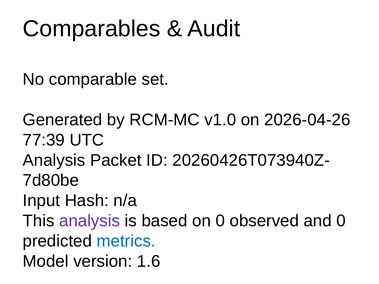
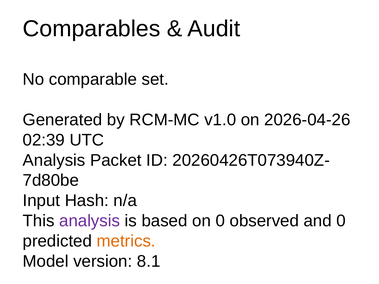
77:39: 77:39 -> 02:39 (44, 140)
metrics colour: blue -> orange (126, 241)
1.6: 1.6 -> 8.1 (149, 261)
